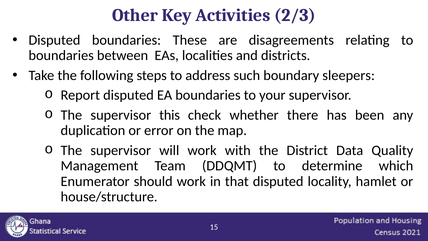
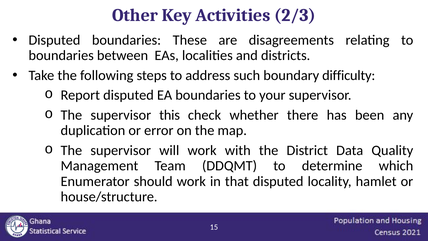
sleepers: sleepers -> difficulty (349, 75)
